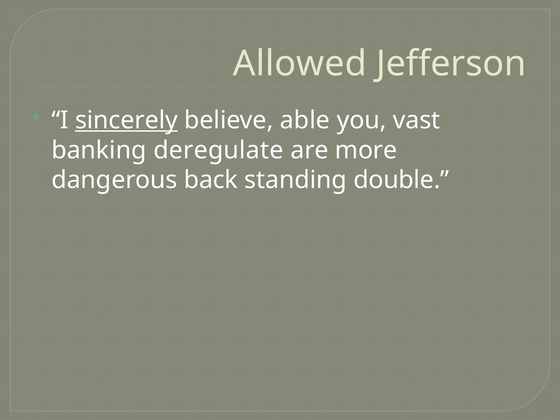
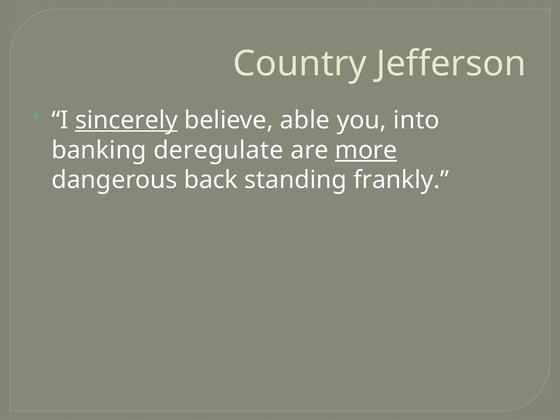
Allowed: Allowed -> Country (300, 64)
vast: vast -> into (416, 120)
more underline: none -> present (366, 150)
double: double -> frankly (401, 180)
